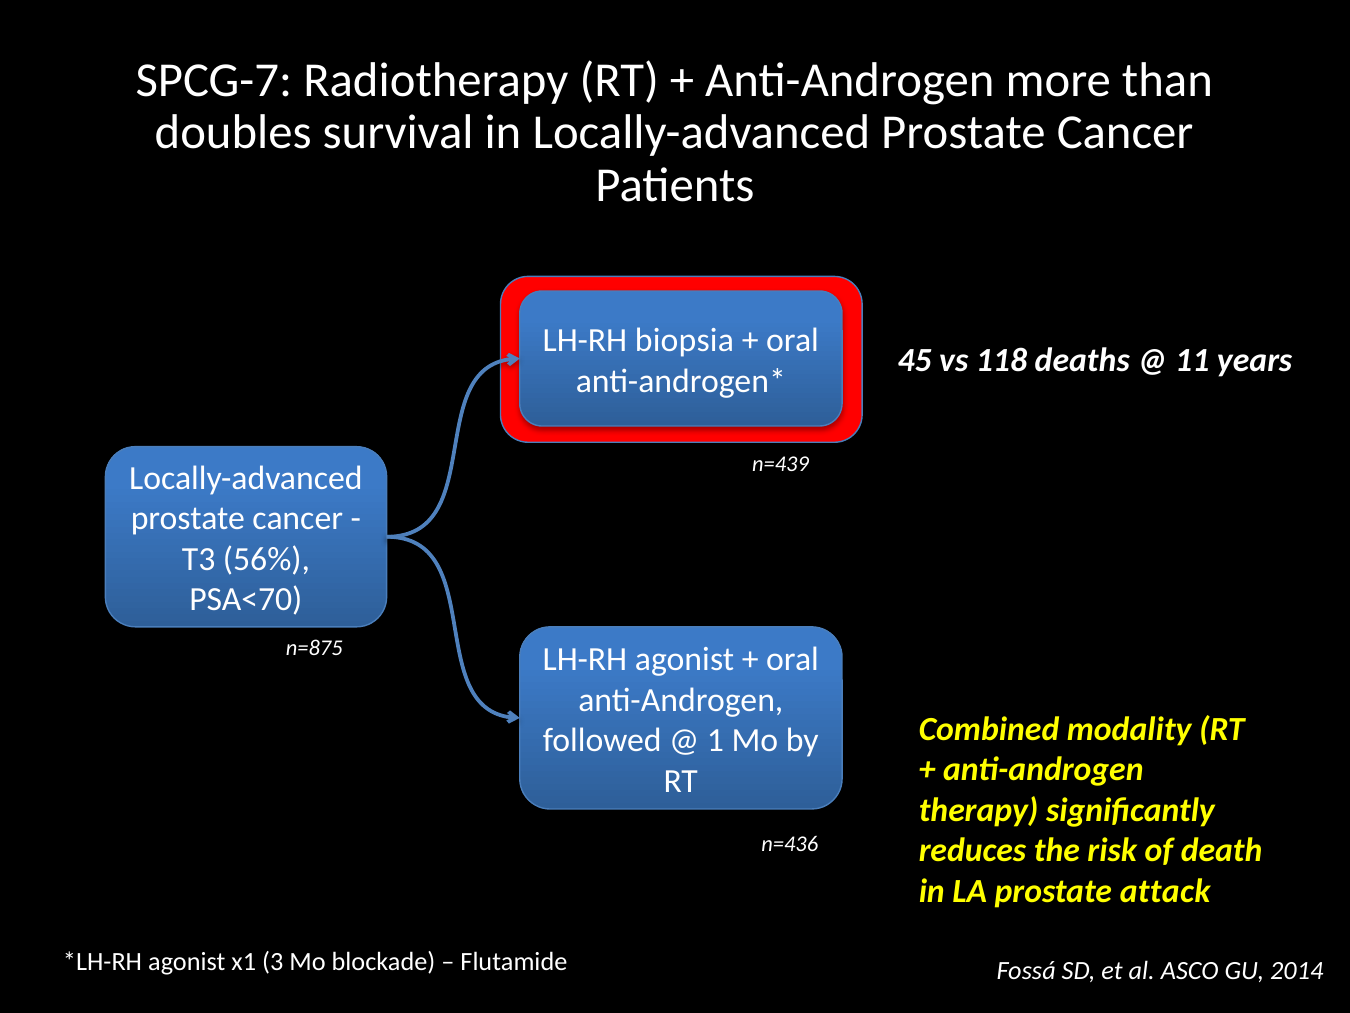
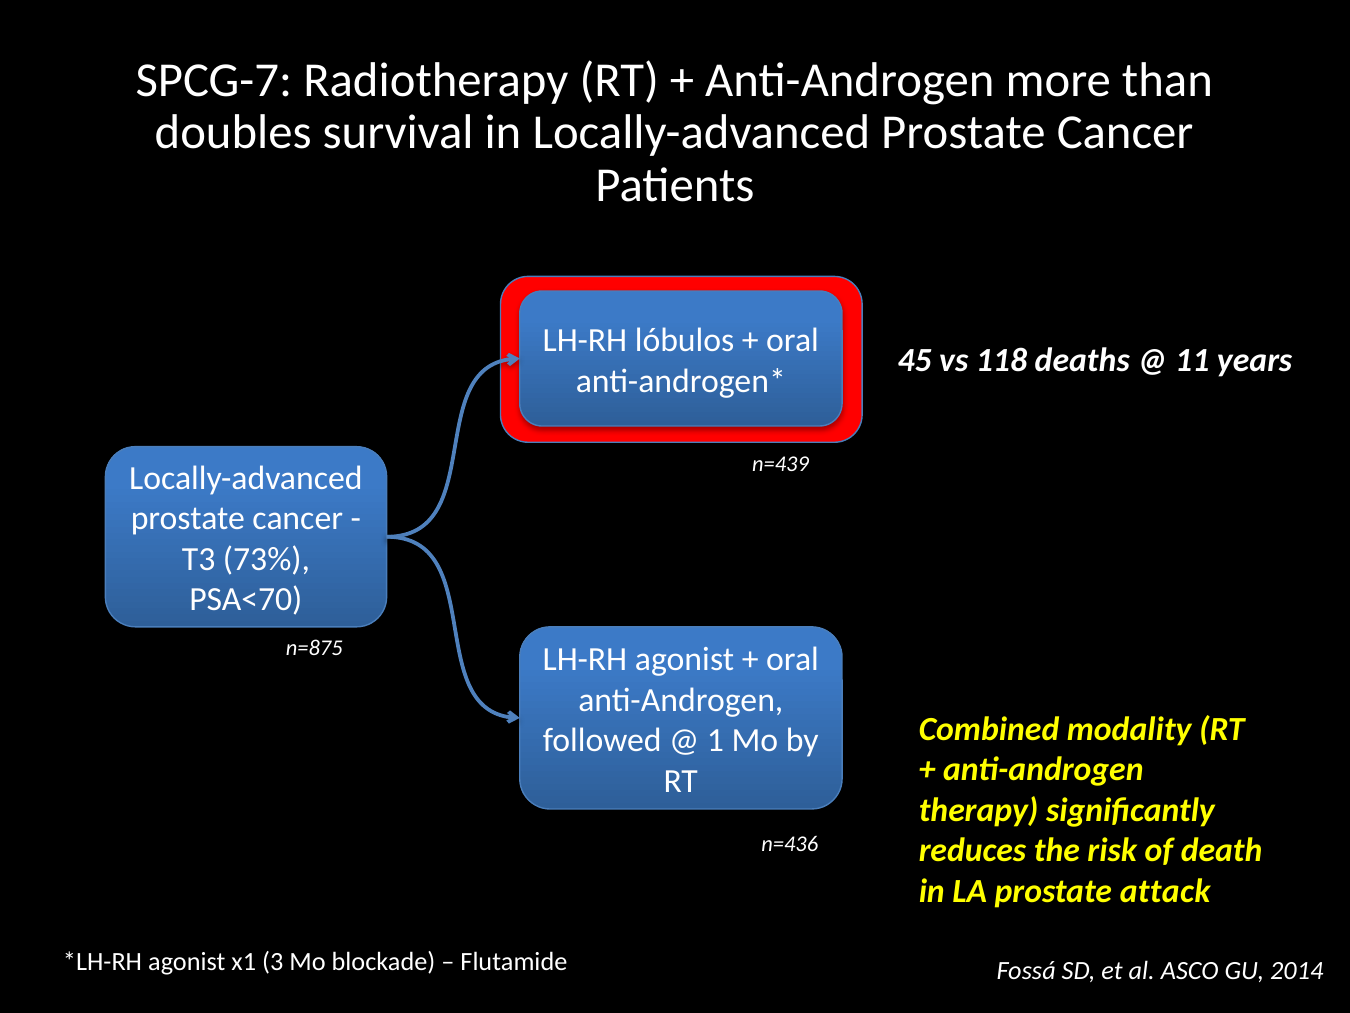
biopsia: biopsia -> lóbulos (685, 340)
56%: 56% -> 73% (266, 559)
